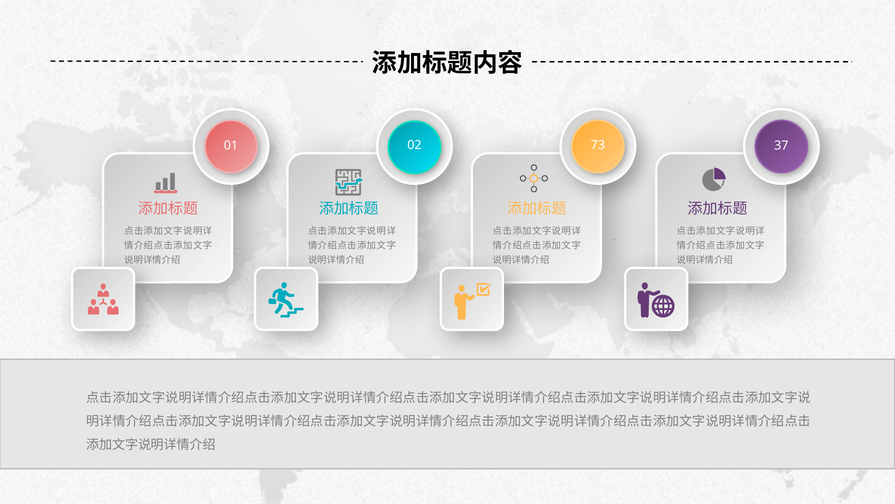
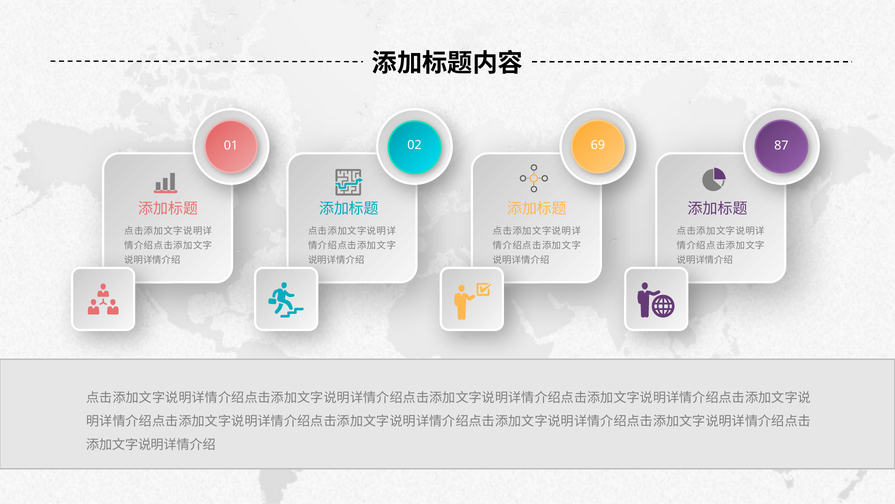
37: 37 -> 87 (781, 145)
73: 73 -> 69 (598, 145)
